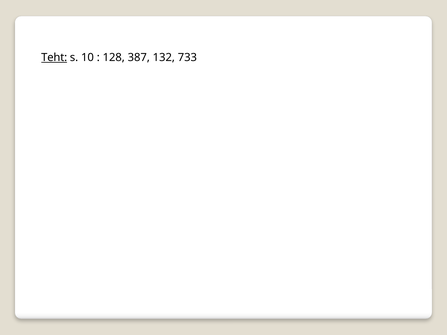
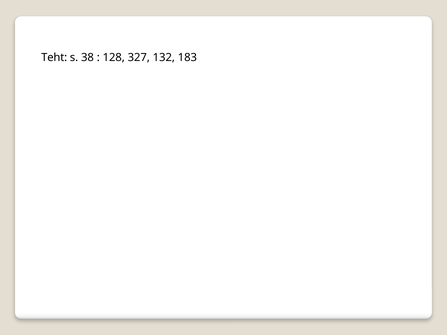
Teht underline: present -> none (54, 58)
10: 10 -> 38 (87, 58)
387: 387 -> 327 (139, 58)
733: 733 -> 183 (187, 58)
